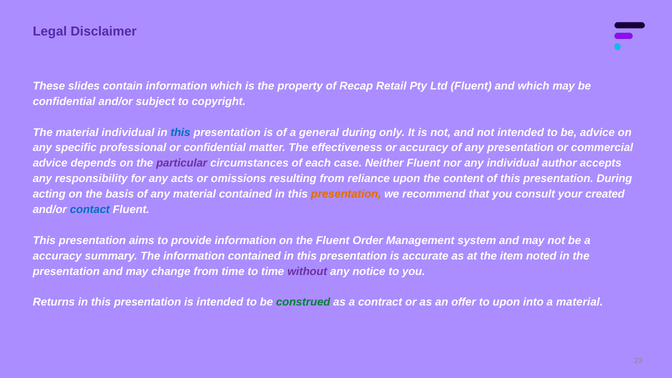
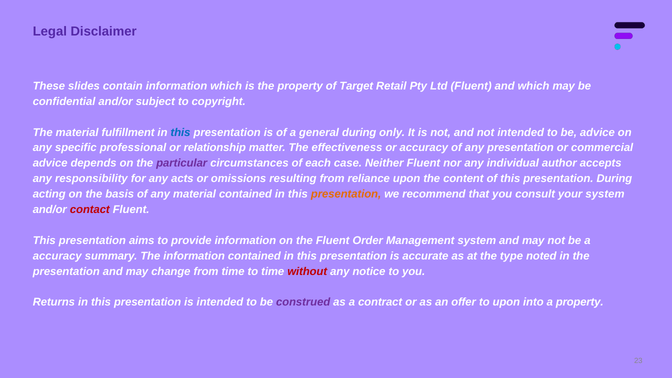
Recap: Recap -> Target (356, 86)
material individual: individual -> fulfillment (128, 132)
or confidential: confidential -> relationship (215, 148)
your created: created -> system (605, 194)
contact colour: blue -> red (90, 210)
item: item -> type (511, 256)
without colour: purple -> red (307, 271)
construed colour: green -> purple (303, 302)
a material: material -> property (580, 302)
